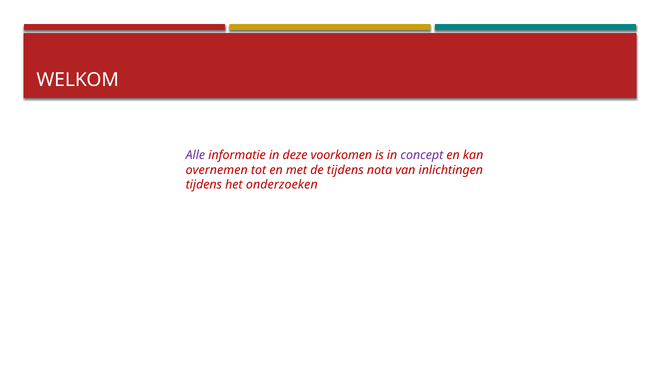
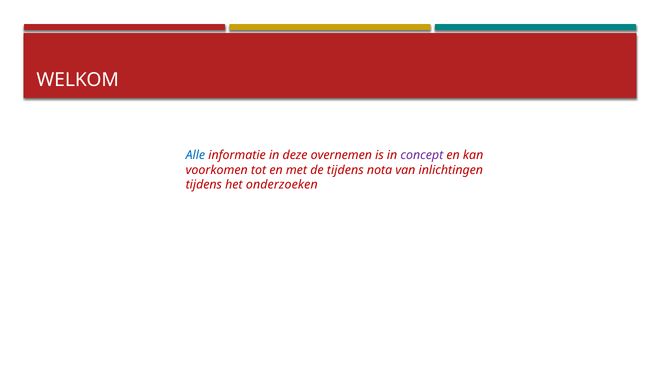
Alle colour: purple -> blue (195, 155)
voorkomen: voorkomen -> overnemen (341, 155)
overnemen: overnemen -> voorkomen (217, 170)
